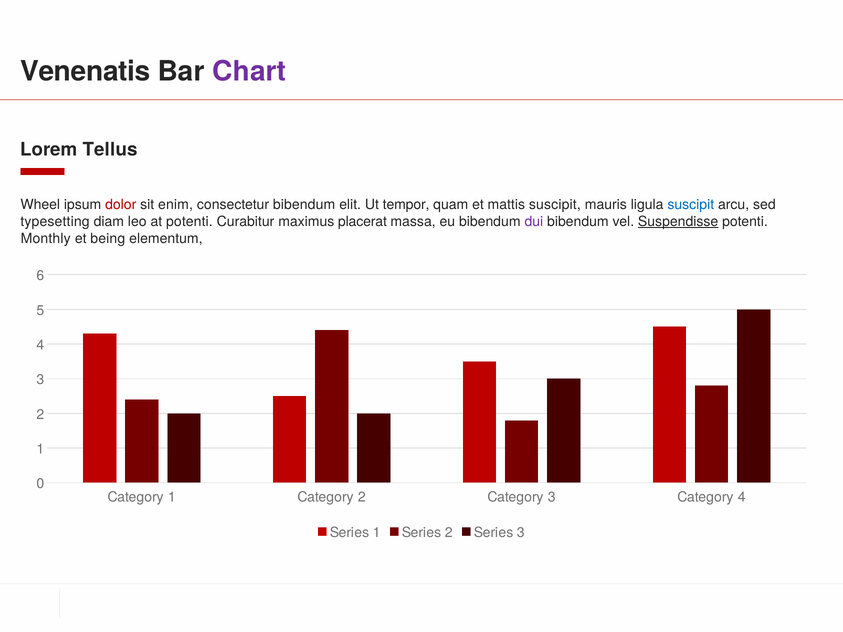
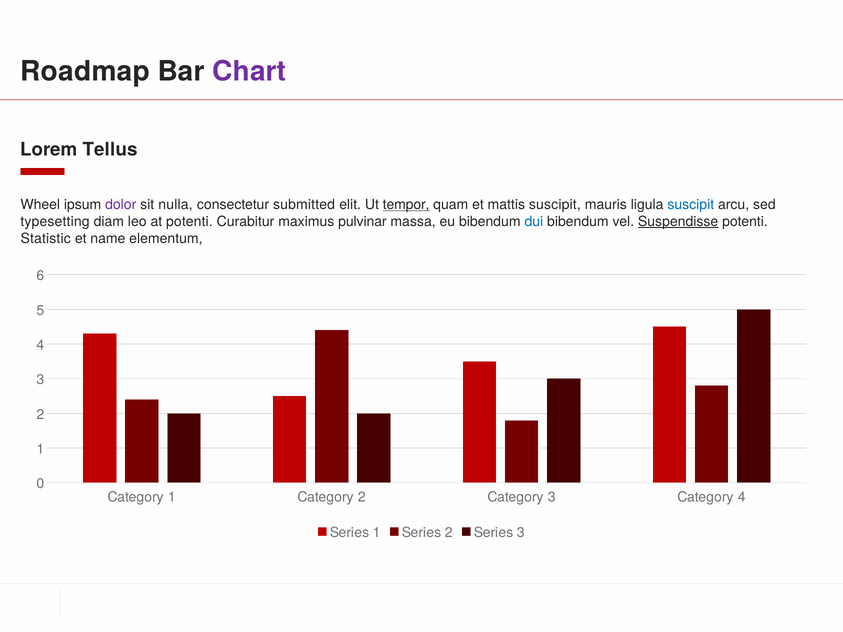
Venenatis: Venenatis -> Roadmap (85, 72)
dolor colour: red -> purple (121, 205)
enim: enim -> nulla (175, 205)
consectetur bibendum: bibendum -> submitted (304, 205)
tempor underline: none -> present (406, 205)
placerat: placerat -> pulvinar (362, 222)
dui colour: purple -> blue (534, 222)
Monthly: Monthly -> Statistic (46, 239)
being: being -> name (108, 239)
